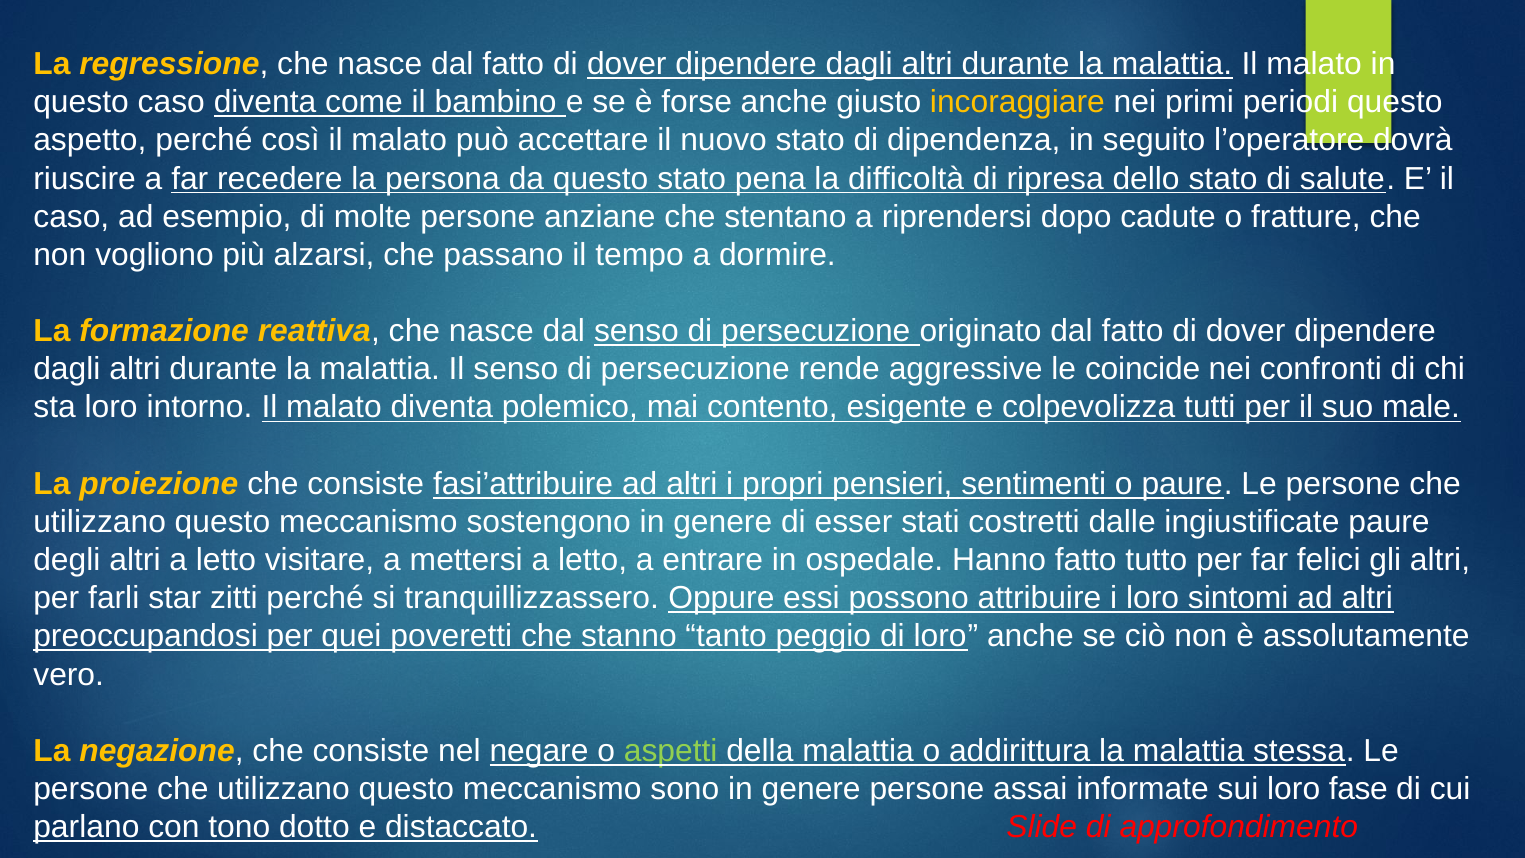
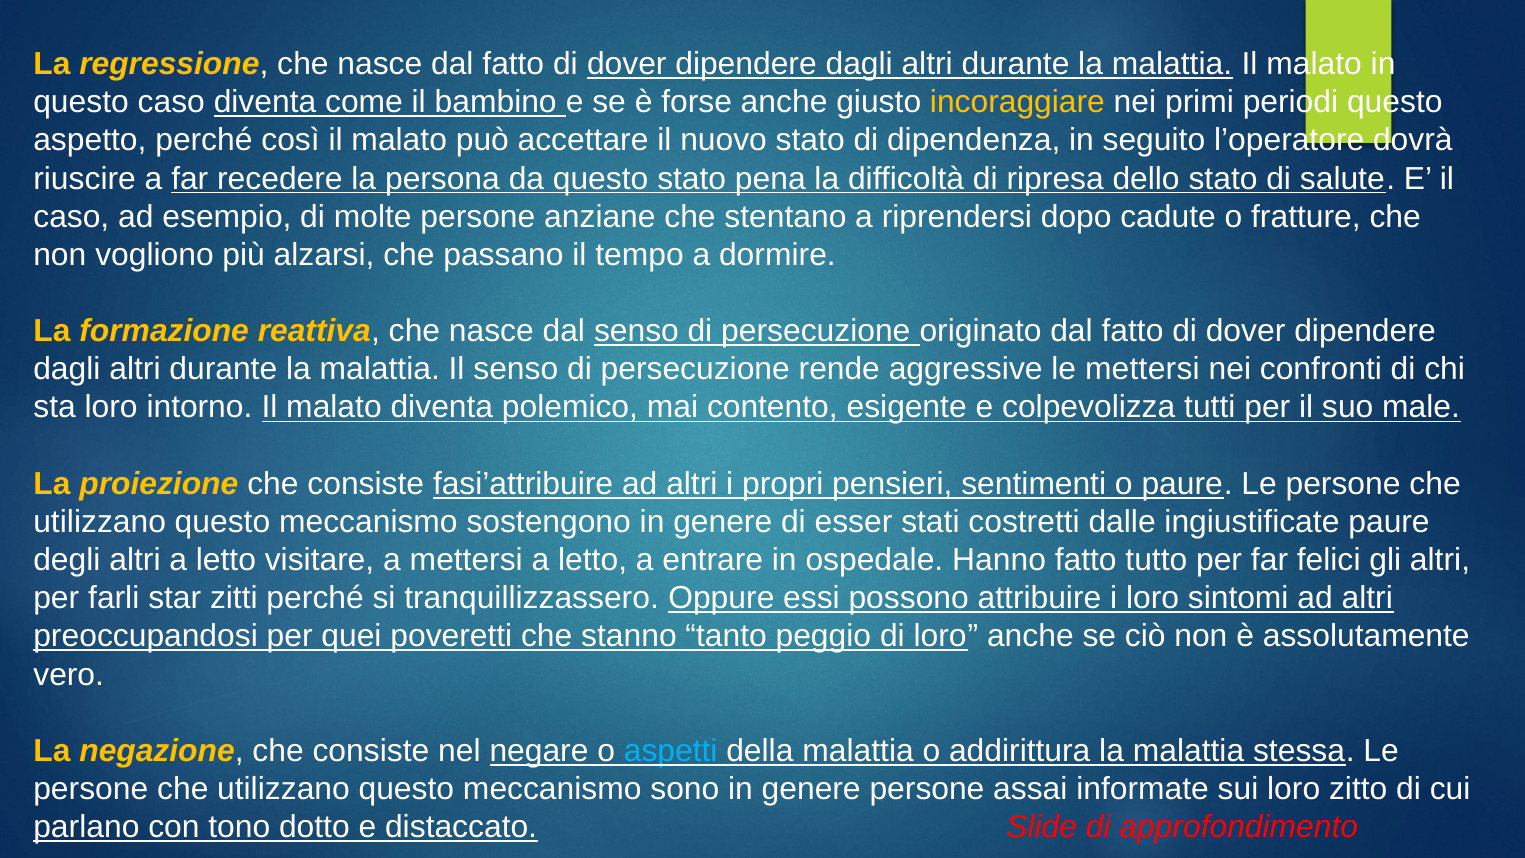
le coincide: coincide -> mettersi (1142, 369)
aspetti colour: light green -> light blue (671, 751)
fase: fase -> zitto (1358, 789)
